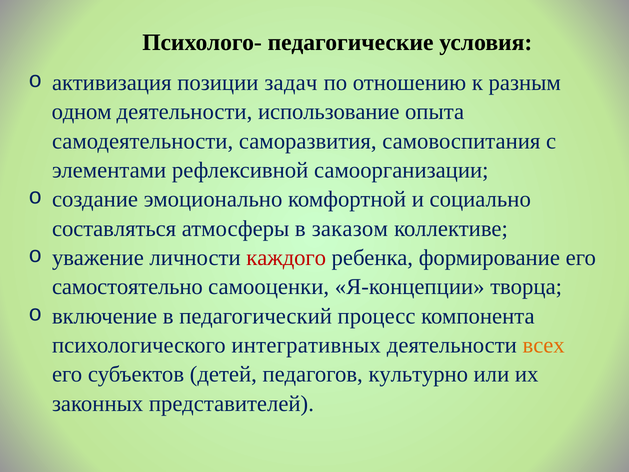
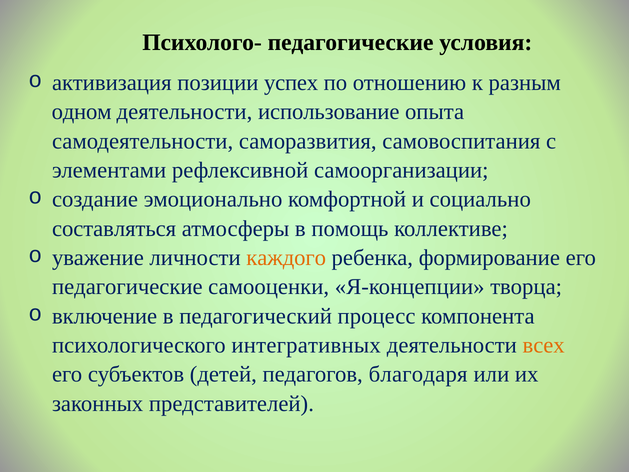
задач: задач -> успех (291, 83)
заказом: заказом -> помощь (350, 228)
каждого colour: red -> orange (286, 258)
самостоятельно: самостоятельно -> педагогические (127, 287)
культурно: культурно -> благодаря (418, 374)
